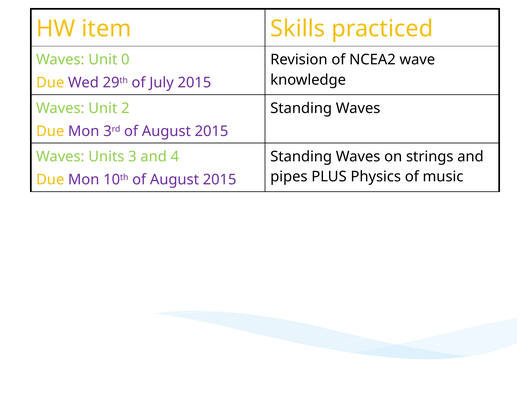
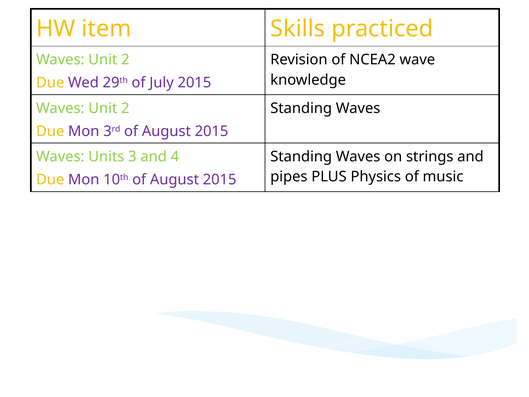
0: 0 -> 2 (125, 60)
